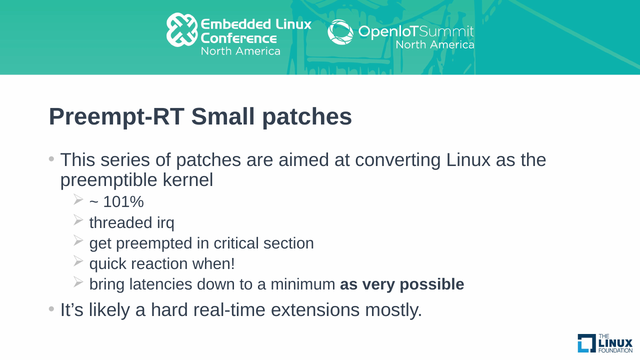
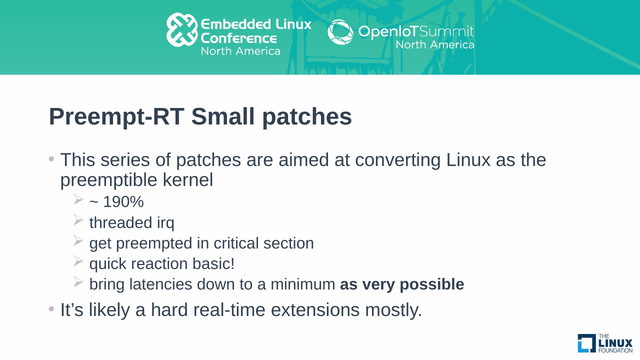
101%: 101% -> 190% (124, 202)
when: when -> basic (214, 264)
